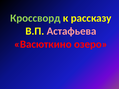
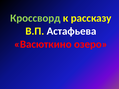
Астафьева colour: pink -> white (71, 31)
